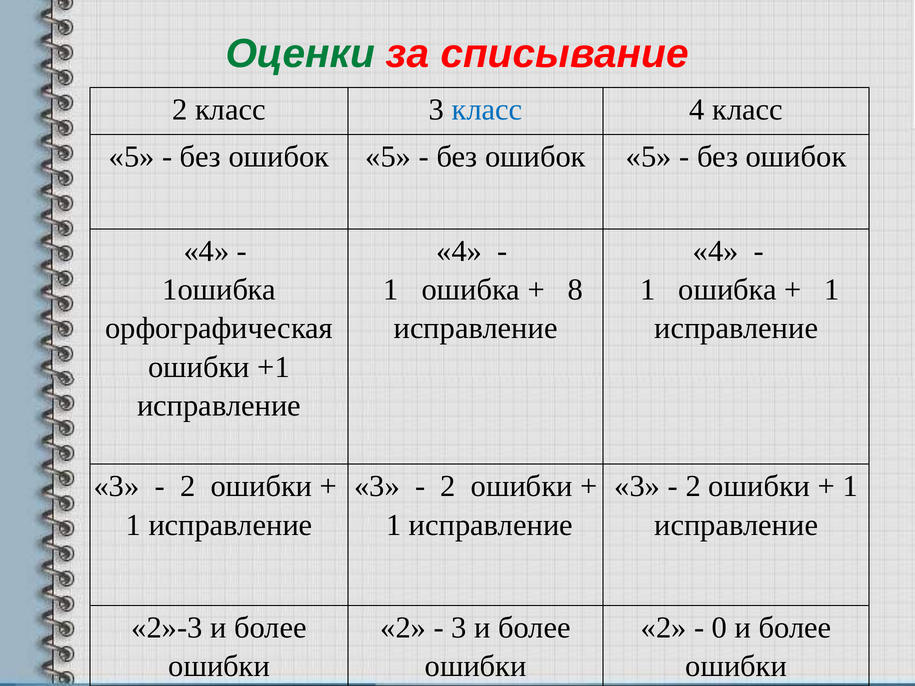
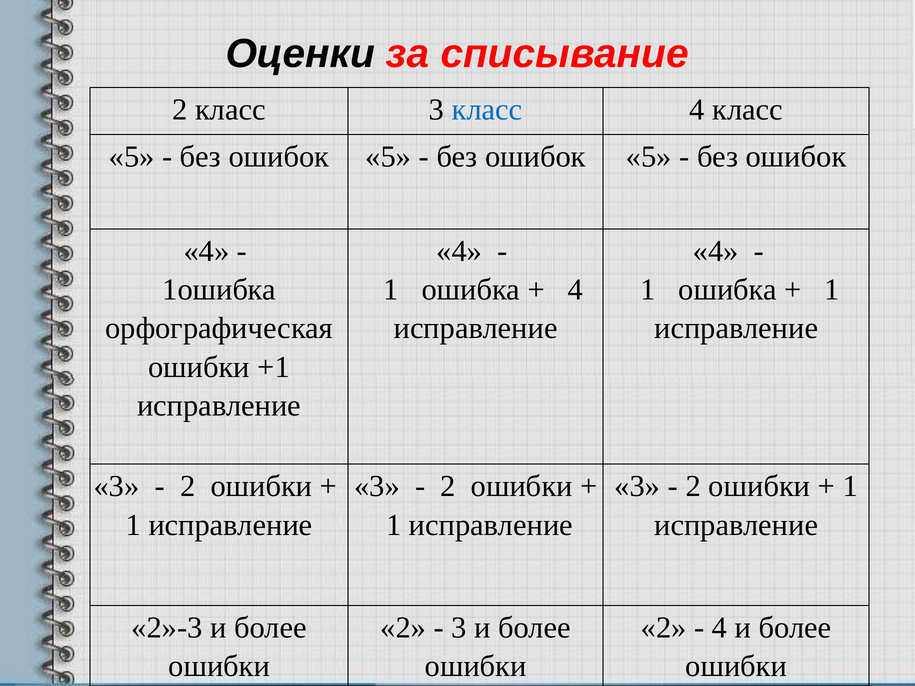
Оценки colour: green -> black (300, 54)
8: 8 -> 4 (575, 290)
0: 0 -> 4 (720, 628)
